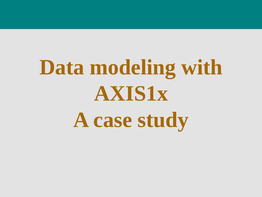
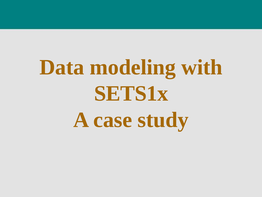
AXIS1x: AXIS1x -> SETS1x (131, 93)
